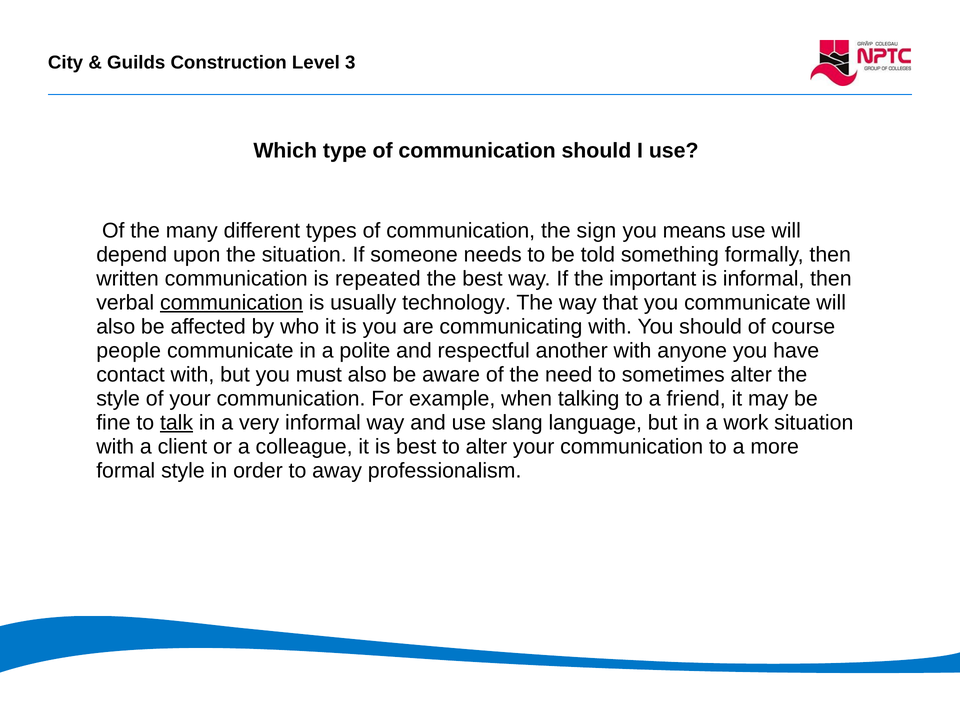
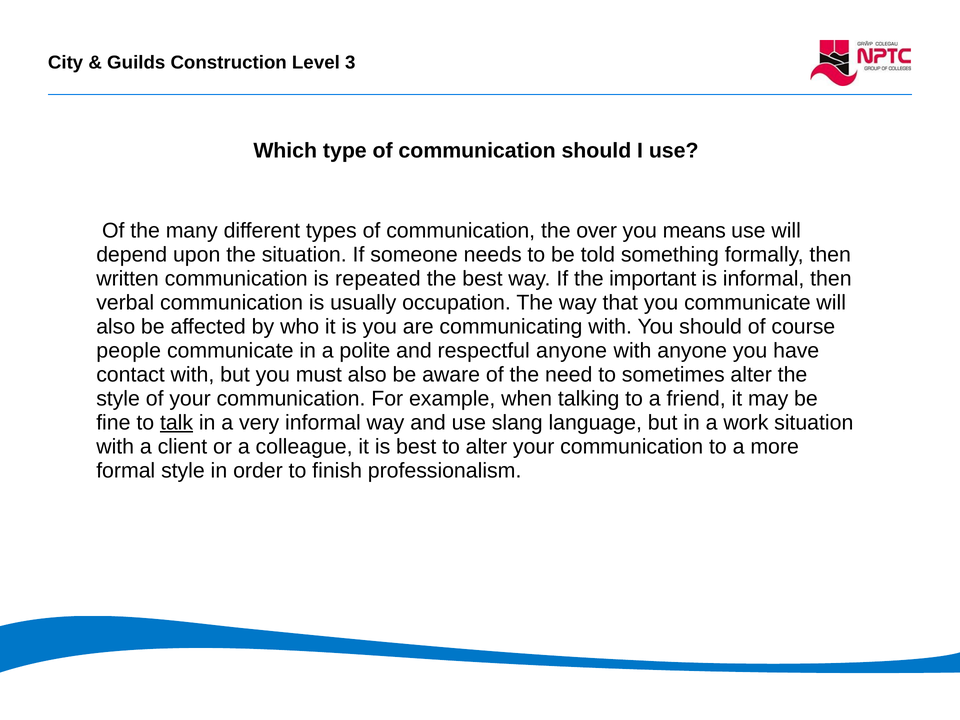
sign: sign -> over (597, 231)
communication underline: present -> none (232, 303)
technology: technology -> occupation (456, 303)
respectful another: another -> anyone (572, 351)
away: away -> finish (337, 471)
